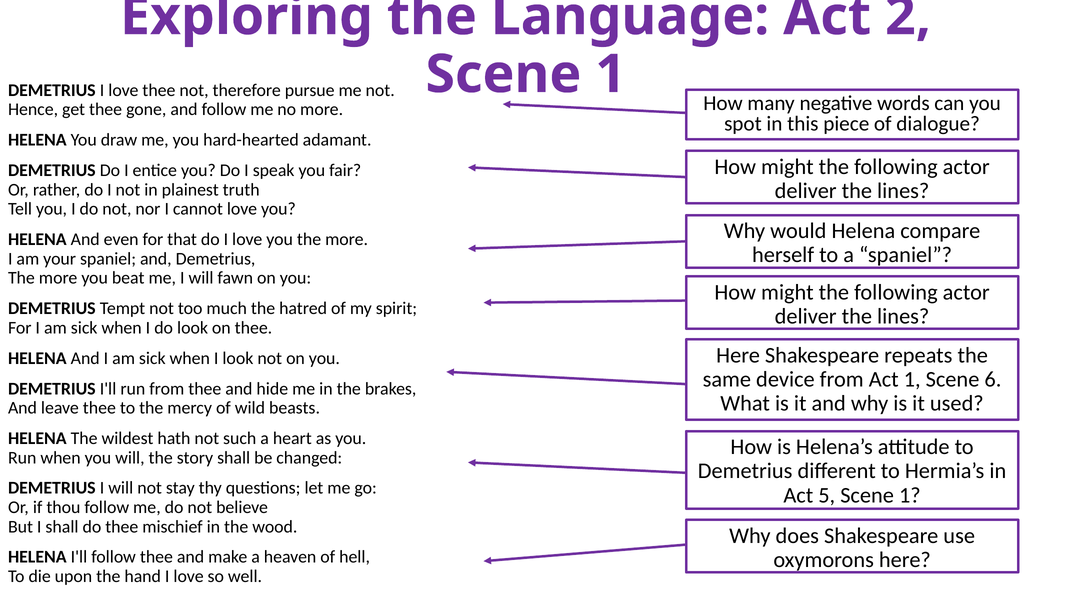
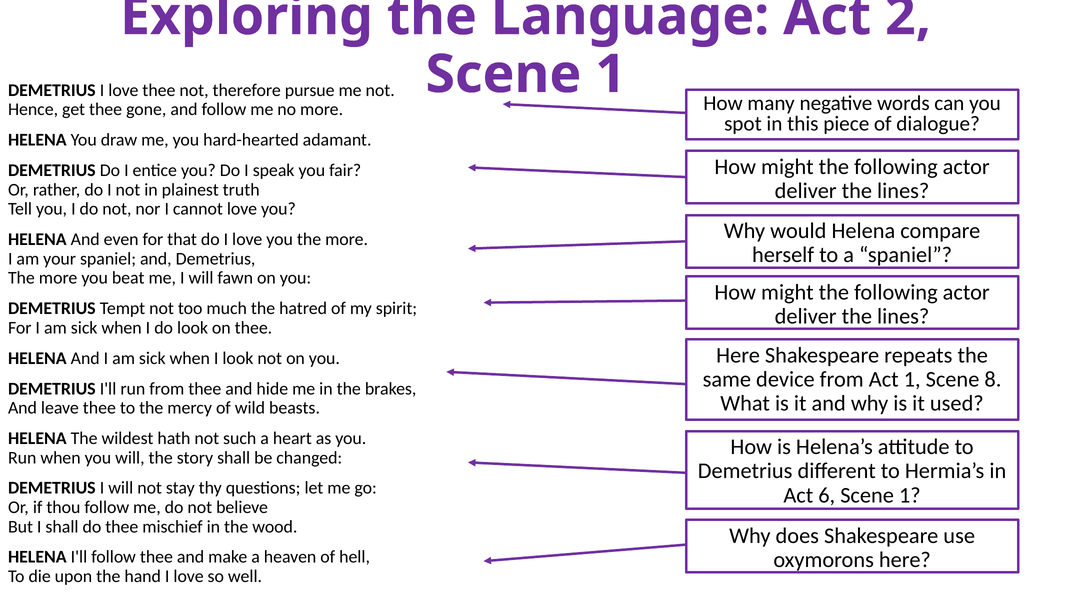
6: 6 -> 8 (993, 379)
5: 5 -> 6 (827, 495)
